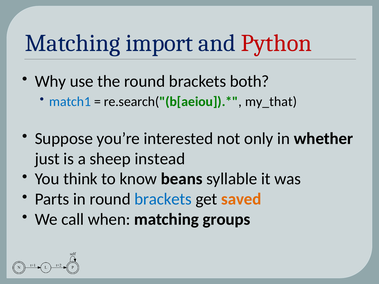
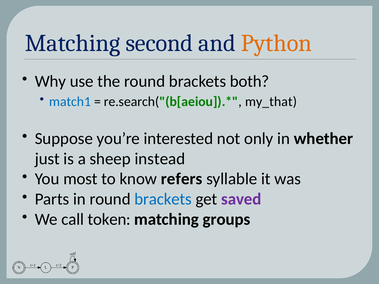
import: import -> second (159, 43)
Python colour: red -> orange (276, 43)
think: think -> most (80, 179)
beans: beans -> refers (182, 179)
saved colour: orange -> purple (241, 199)
when: when -> token (109, 220)
